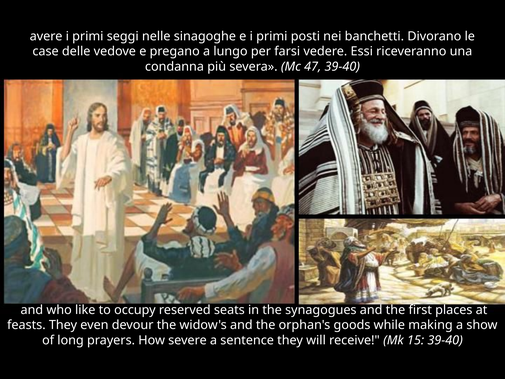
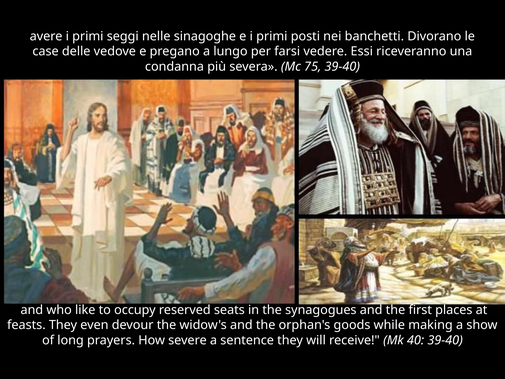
47: 47 -> 75 (313, 66)
15: 15 -> 40 (416, 340)
